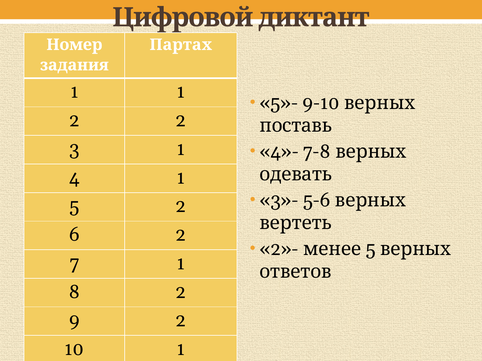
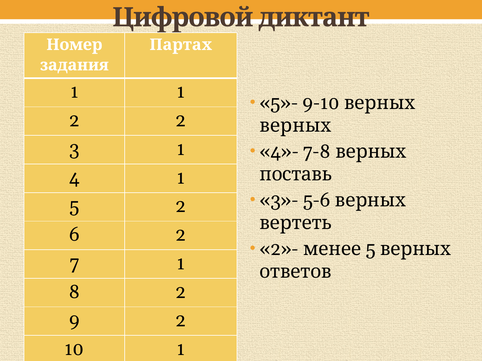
поставь: поставь -> верных (295, 126)
одевать: одевать -> поставь (296, 174)
